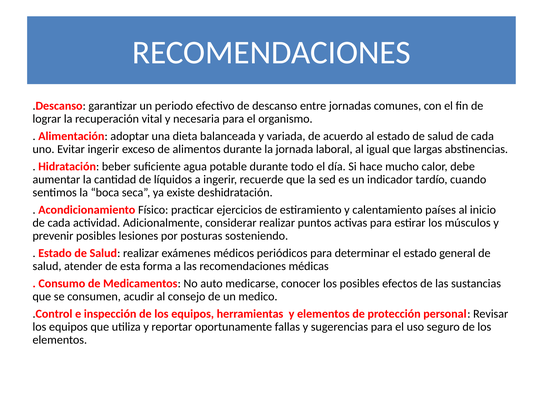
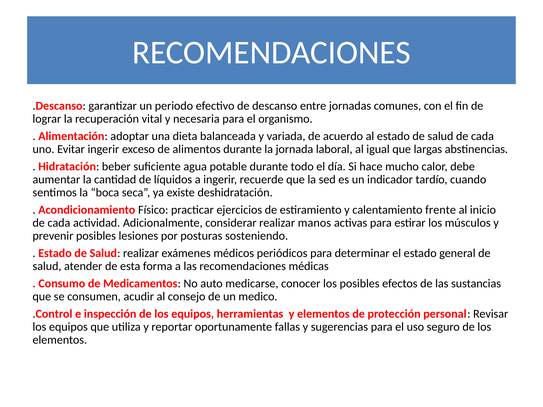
países: países -> frente (441, 210)
puntos: puntos -> manos (314, 223)
